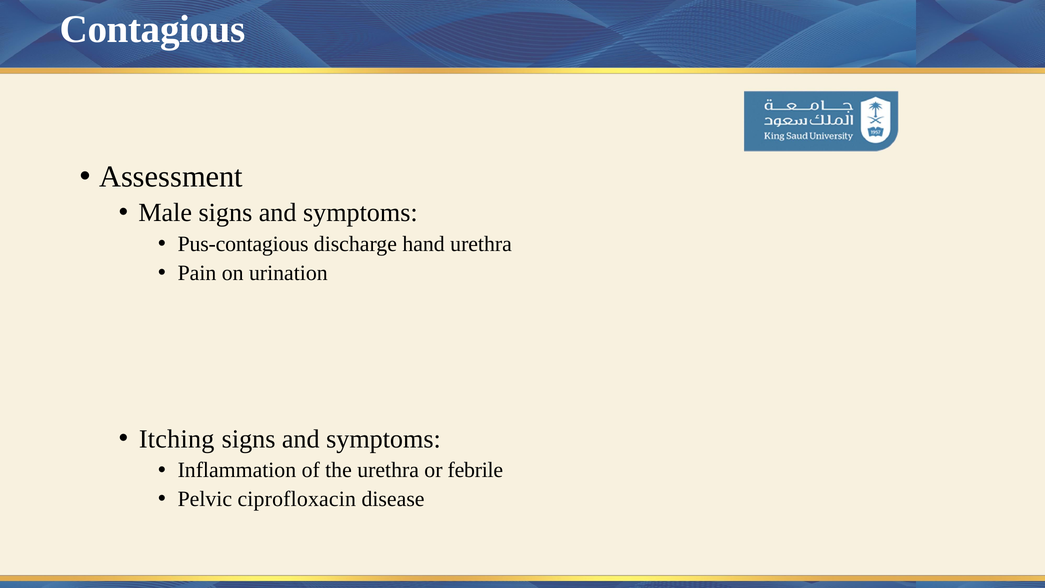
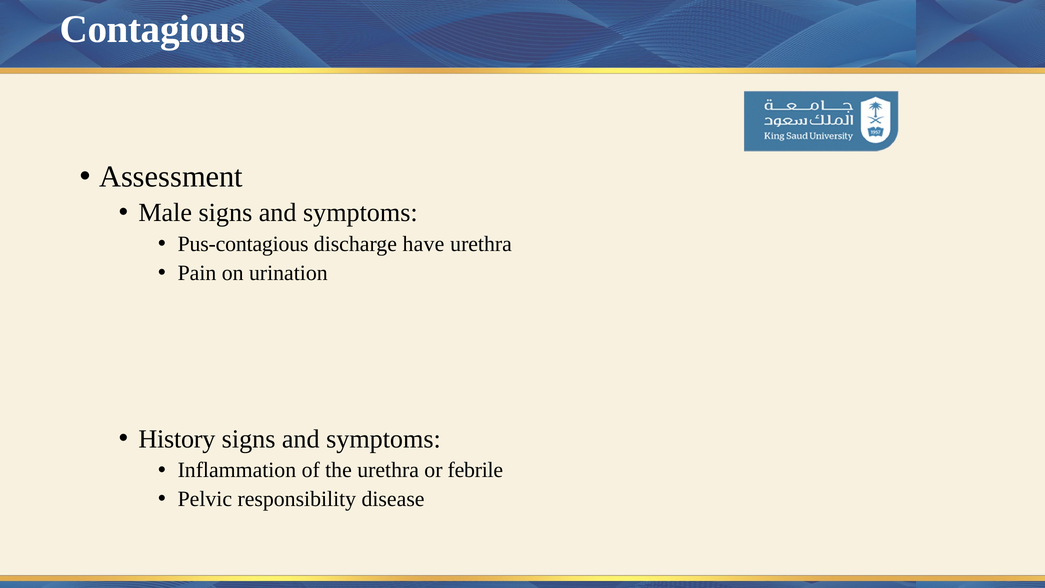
hand: hand -> have (423, 244)
Itching: Itching -> History (177, 439)
ciprofloxacin: ciprofloxacin -> responsibility (297, 499)
